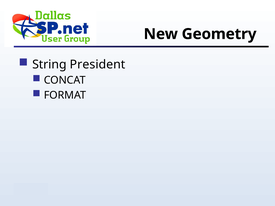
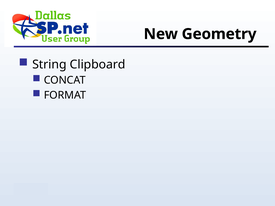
President: President -> Clipboard (98, 65)
